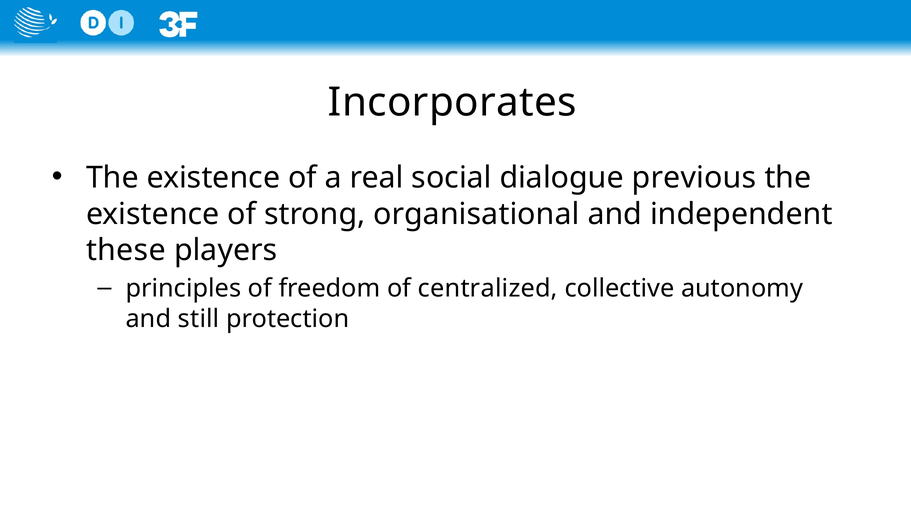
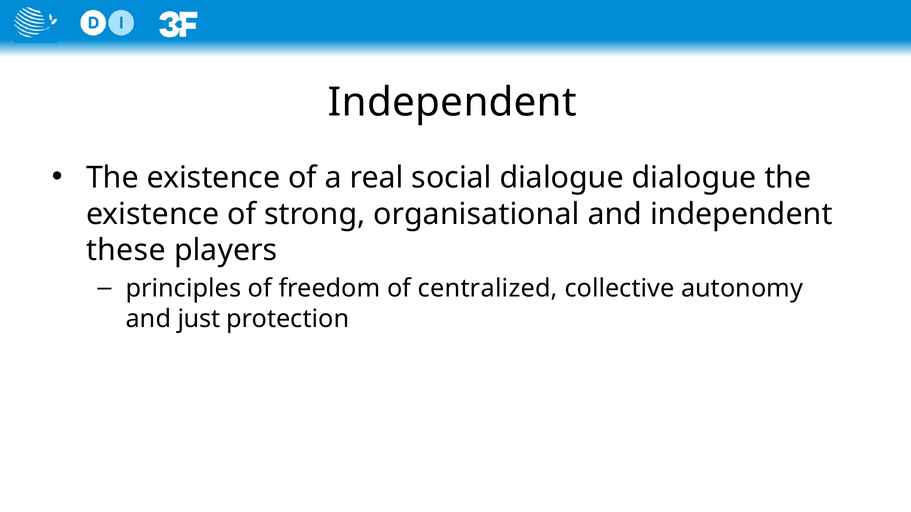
Incorporates: Incorporates -> Independent (452, 102)
dialogue previous: previous -> dialogue (694, 178)
still: still -> just (199, 319)
